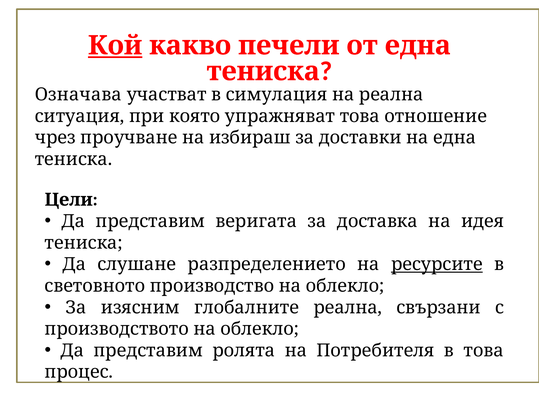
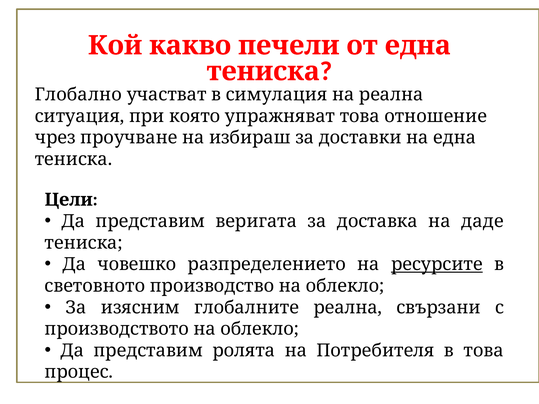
Кой underline: present -> none (115, 46)
Означава: Означава -> Глобално (78, 95)
идея: идея -> даде (483, 221)
слушане: слушане -> човешко (137, 265)
